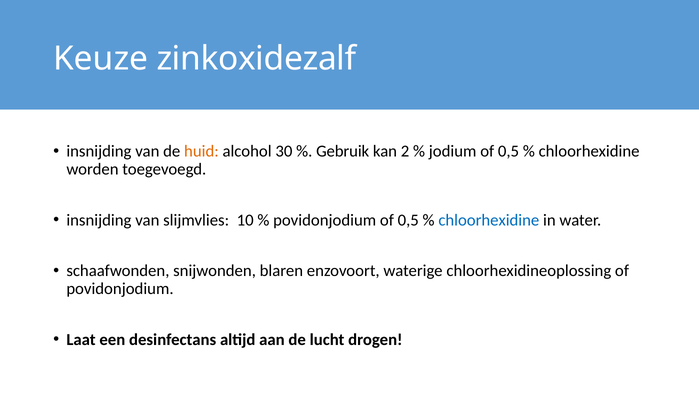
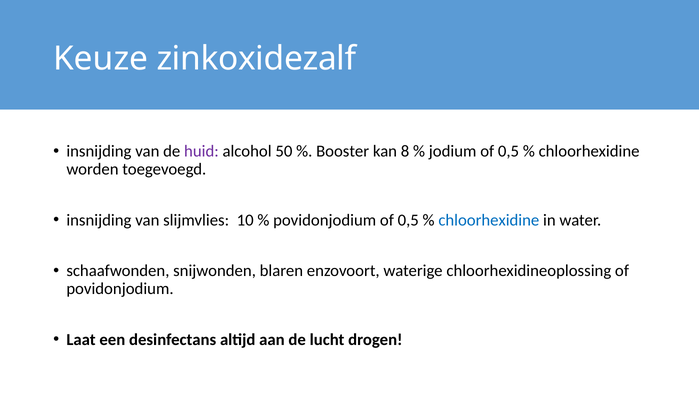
huid colour: orange -> purple (201, 151)
30: 30 -> 50 (284, 151)
Gebruik: Gebruik -> Booster (343, 151)
2: 2 -> 8 (405, 151)
